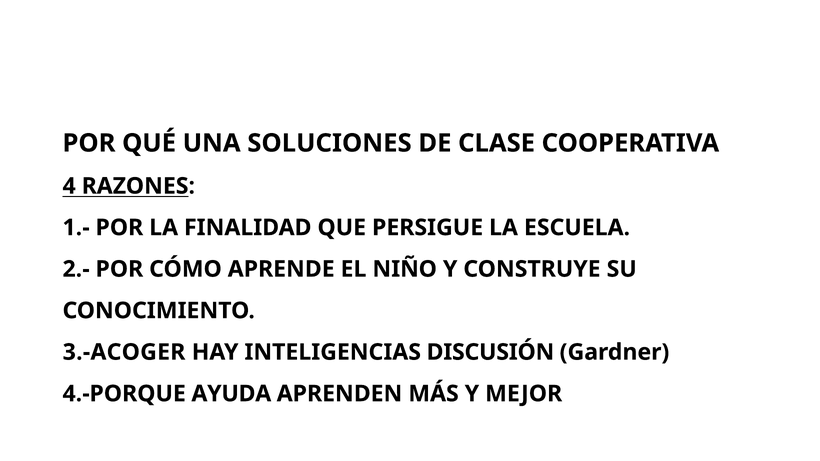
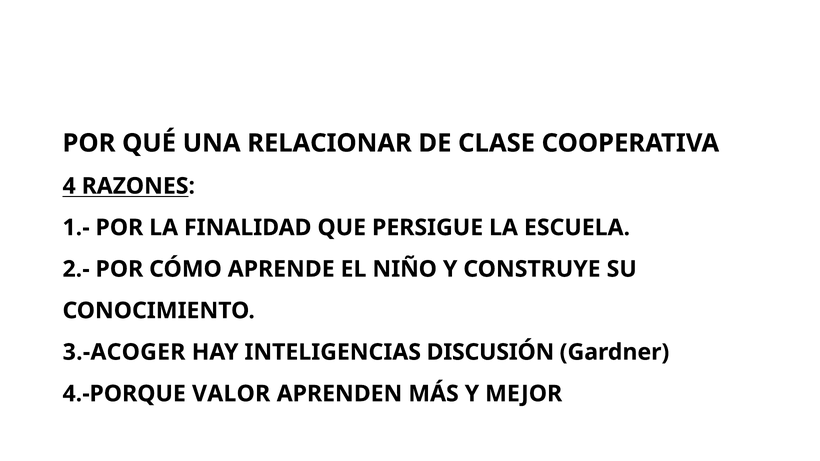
SOLUCIONES: SOLUCIONES -> RELACIONAR (330, 143)
AYUDA: AYUDA -> VALOR (231, 394)
